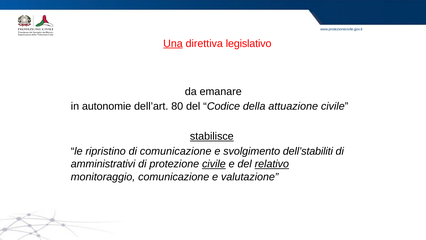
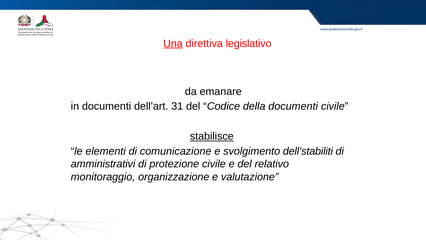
in autonomie: autonomie -> documenti (107, 106)
80: 80 -> 31 (177, 106)
della attuazione: attuazione -> documenti (293, 106)
ripristino: ripristino -> elementi (106, 151)
civile underline: present -> none (214, 164)
relativo underline: present -> none (272, 164)
monitoraggio comunicazione: comunicazione -> organizzazione (174, 177)
